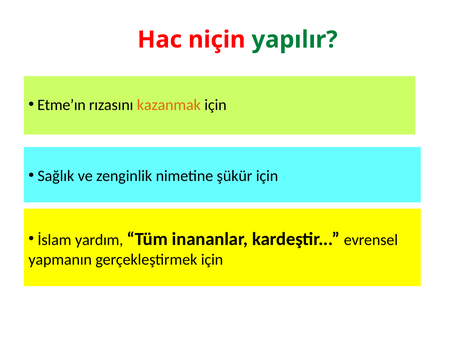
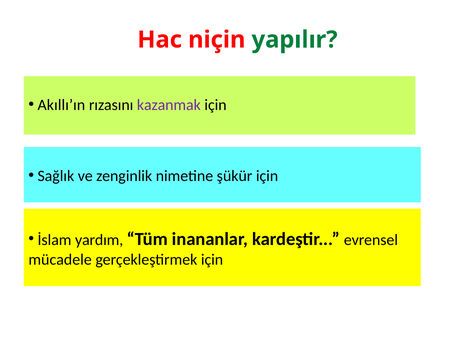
Etme’ın: Etme’ın -> Akıllı’ın (61, 105)
kazanmak colour: orange -> purple (169, 105)
yapmanın: yapmanın -> mücadele (60, 260)
